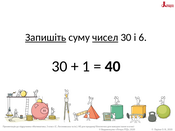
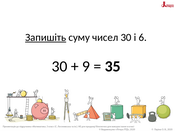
чисел underline: present -> none (105, 38)
1: 1 -> 9 (86, 66)
40: 40 -> 35 (113, 66)
